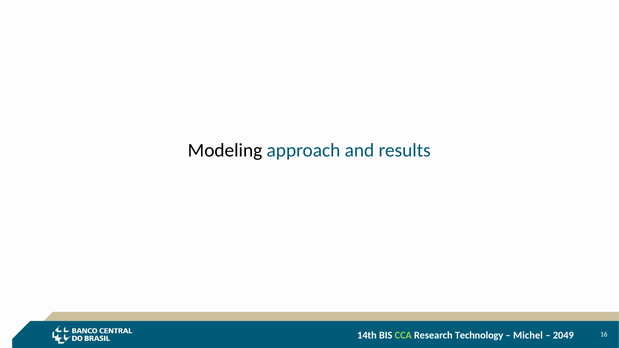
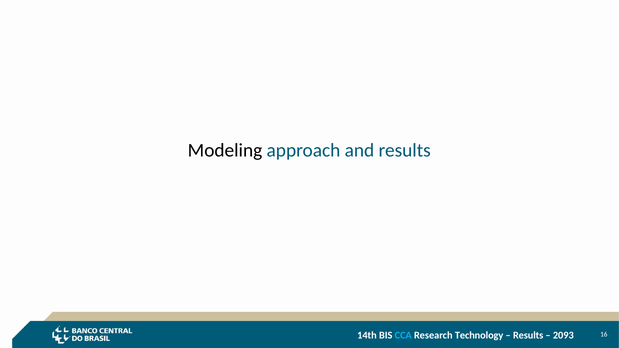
CCA colour: light green -> light blue (403, 336)
Michel: Michel -> Results (528, 336)
2049: 2049 -> 2093 (563, 336)
